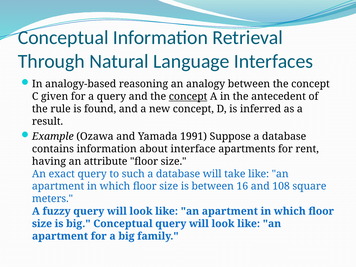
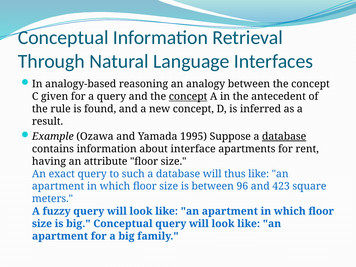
1991: 1991 -> 1995 (194, 136)
database underline: none -> present (284, 136)
take: take -> thus (235, 174)
16: 16 -> 96 (242, 186)
108: 108 -> 423 (281, 186)
